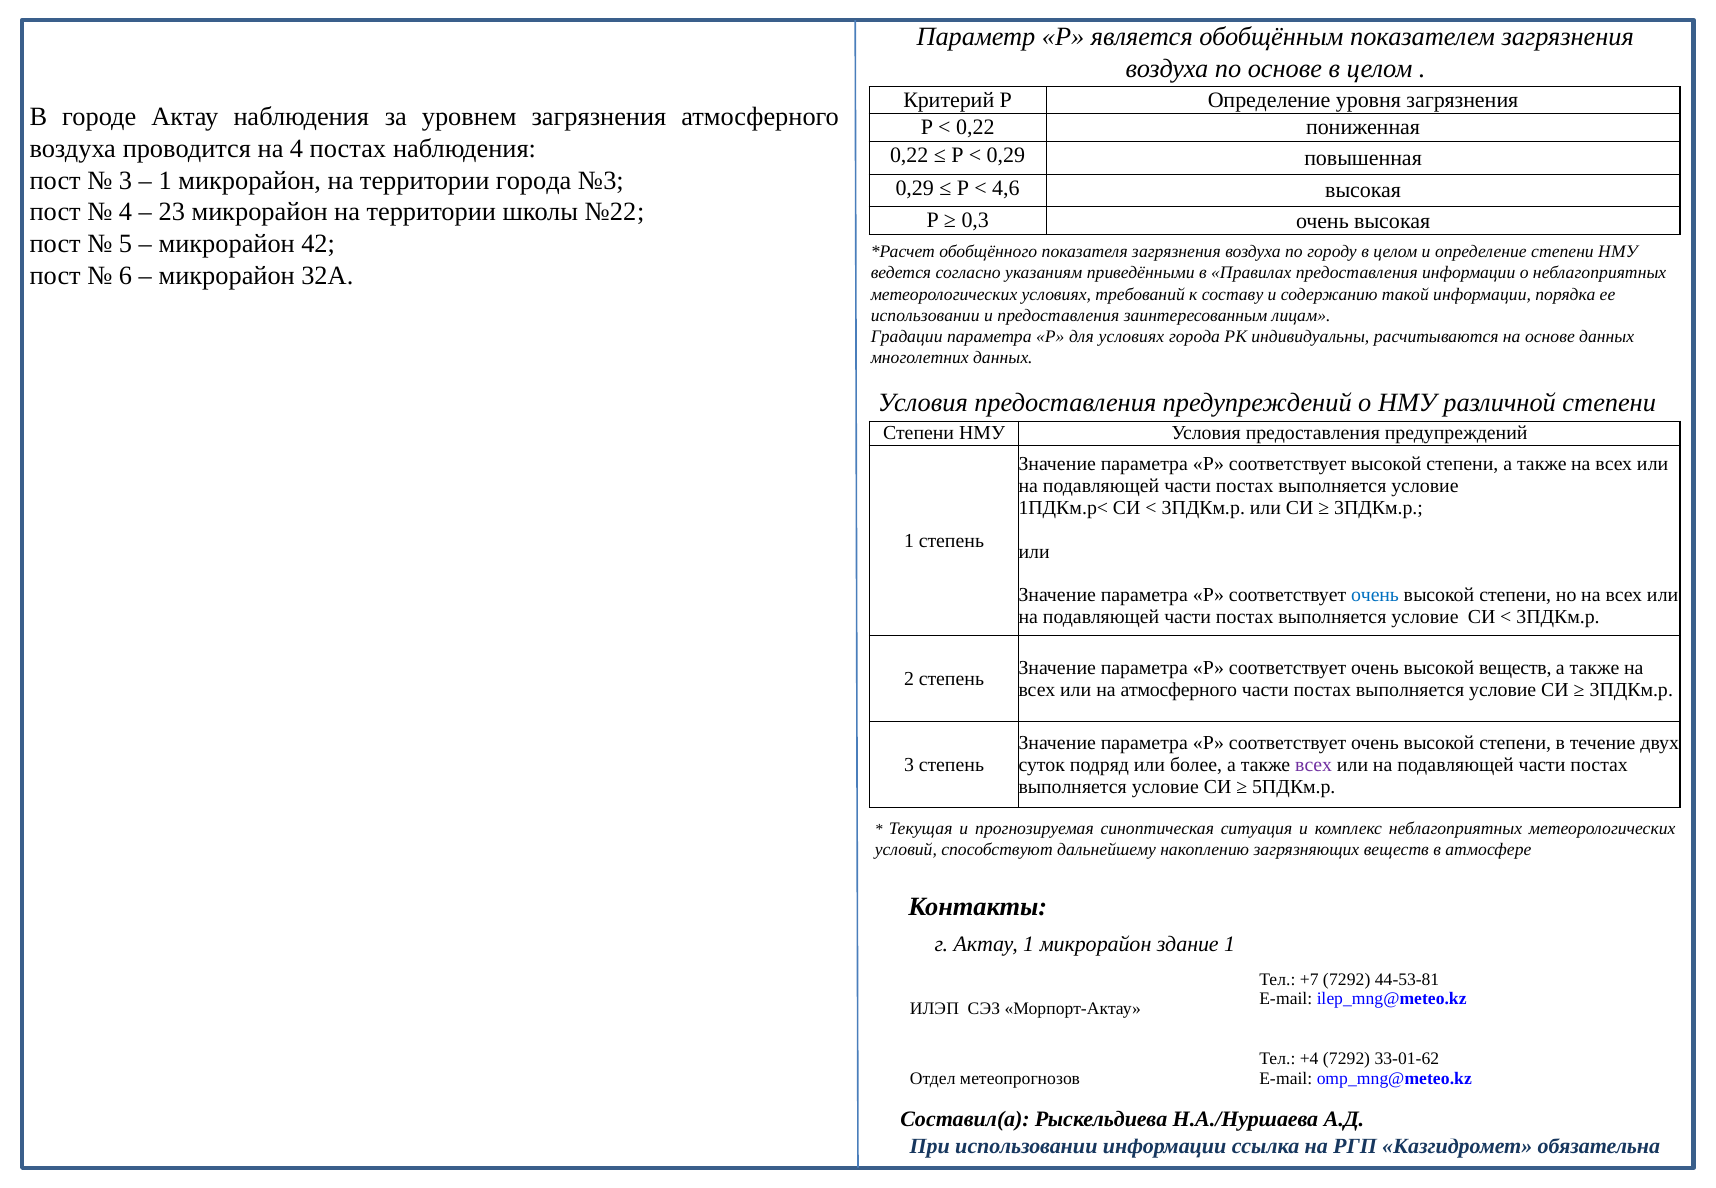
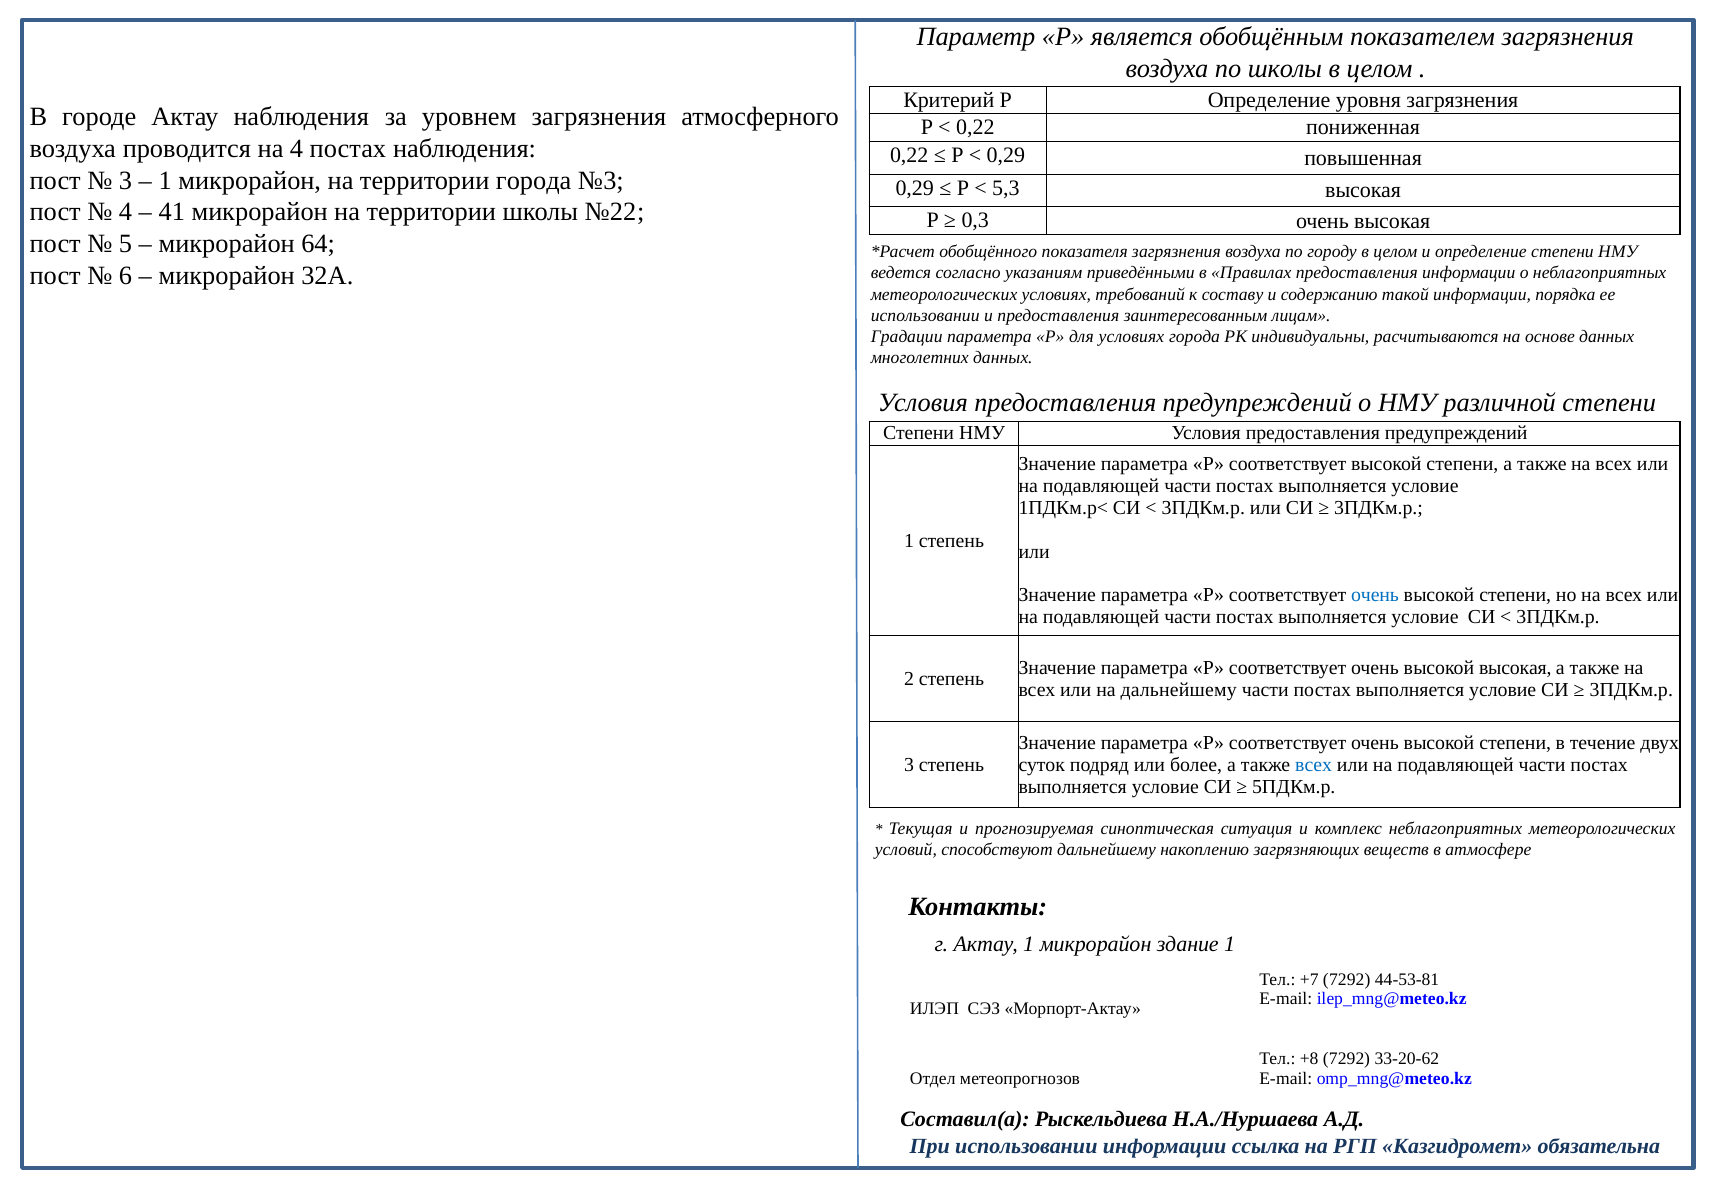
по основе: основе -> школы (1285, 69)
4,6: 4,6 -> 5,3 (1006, 188)
23: 23 -> 41 (172, 212)
42: 42 -> 64 (318, 244)
высокой веществ: веществ -> высокая (1515, 668)
на атмосферного: атмосферного -> дальнейшему (1179, 690)
всех colour: purple -> blue (1314, 765)
+4: +4 -> +8 (1309, 1059)
33-01-62: 33-01-62 -> 33-20-62 (1407, 1059)
